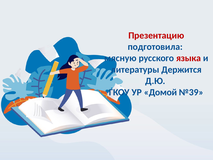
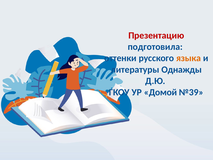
мясную: мясную -> оттенки (120, 58)
языка colour: red -> orange (189, 58)
Держится: Держится -> Однажды (182, 69)
